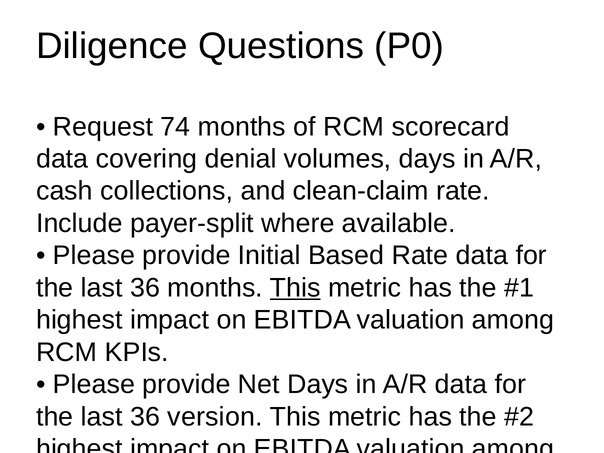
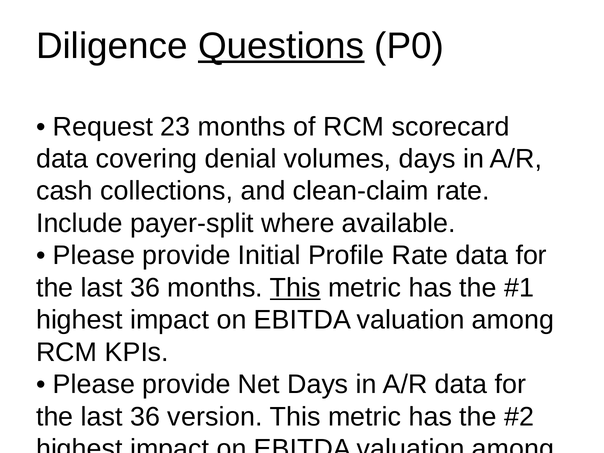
Questions underline: none -> present (281, 46)
74: 74 -> 23 (175, 127)
Based: Based -> Profile (346, 256)
